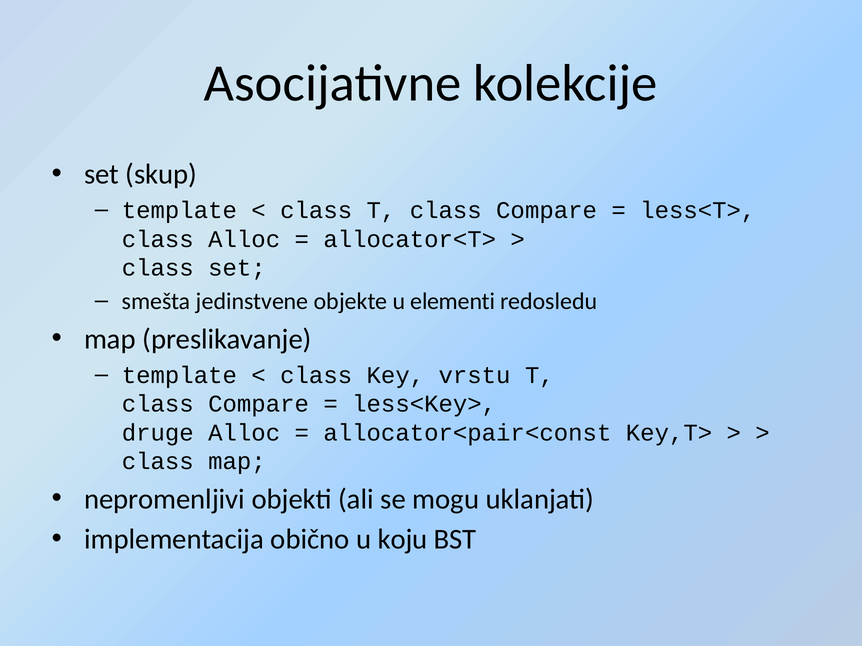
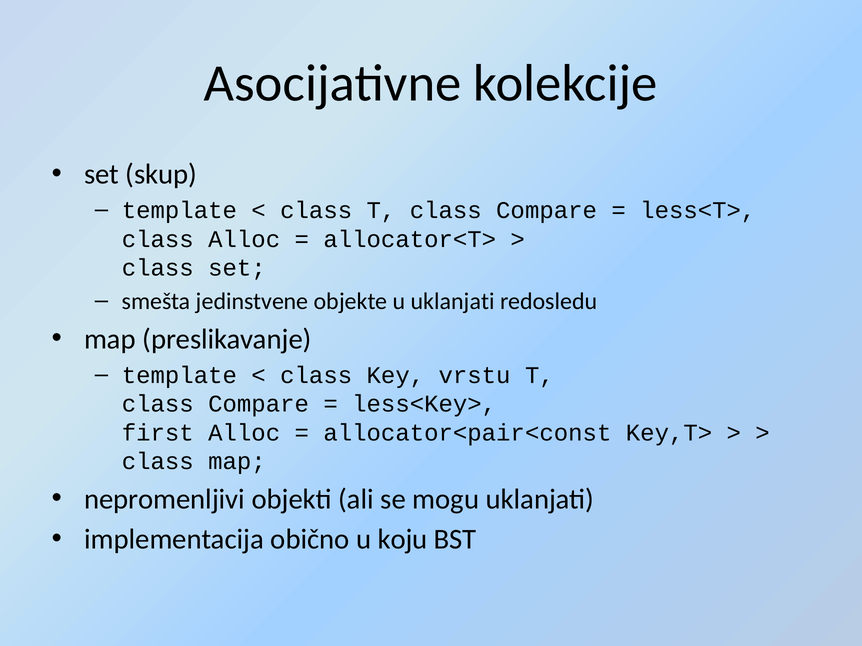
u elementi: elementi -> uklanjati (453, 302)
druge: druge -> first (158, 433)
